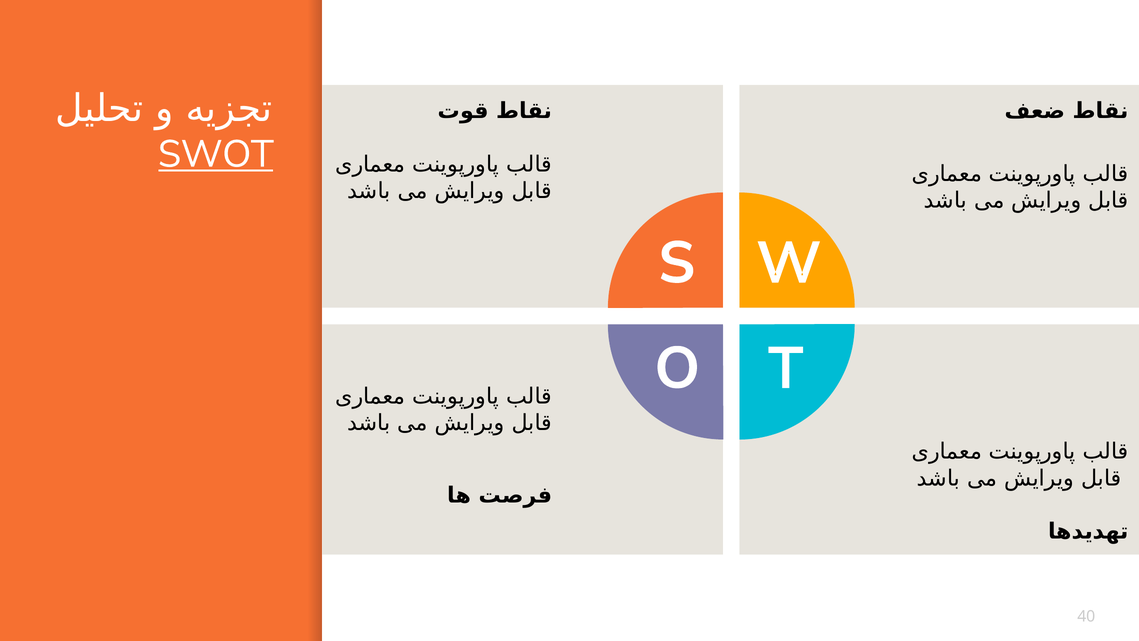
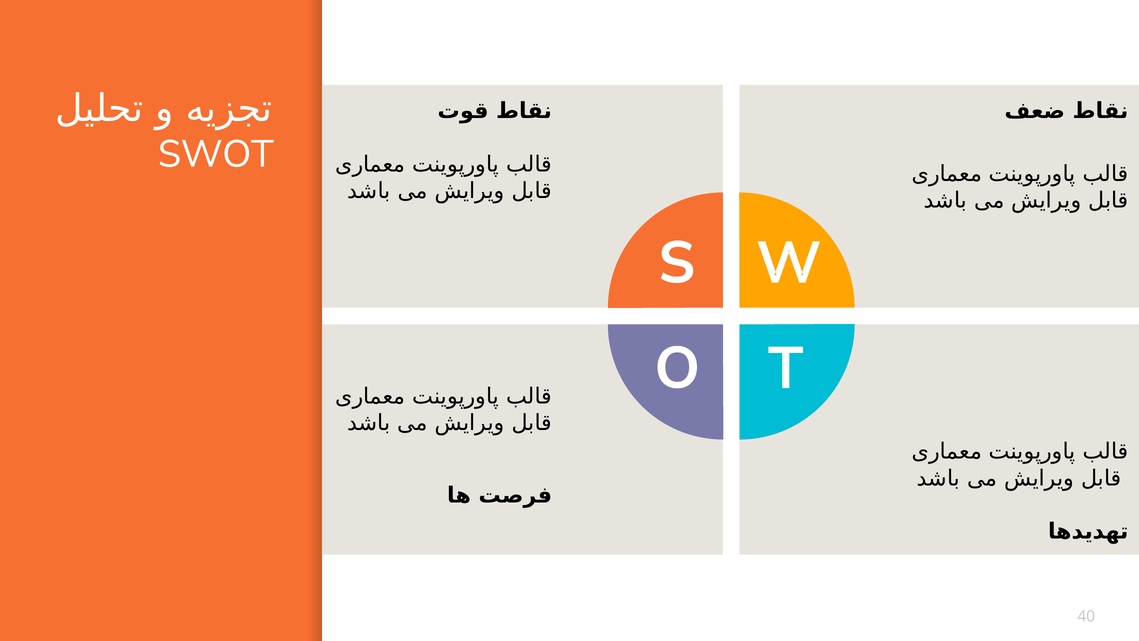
SWOT underline: present -> none (216, 154)
